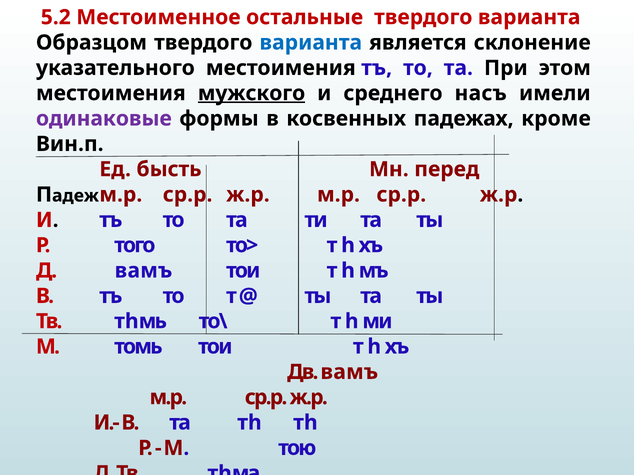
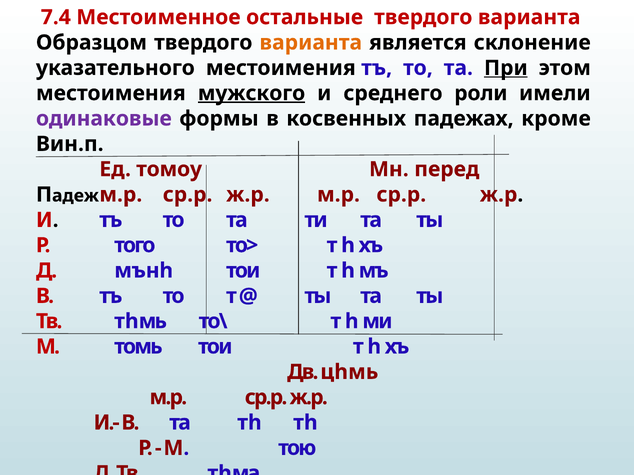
5.2: 5.2 -> 7.4 (56, 17)
варианта colour: blue -> orange (311, 43)
При underline: none -> present (506, 68)
насъ: насъ -> роли (481, 93)
бысть: бысть -> томоу (169, 169)
Д вамъ: вамъ -> мънh (144, 271)
Дв вамъ: вамъ -> цhмь (349, 372)
